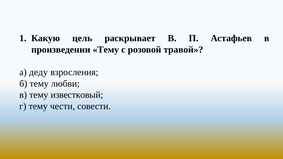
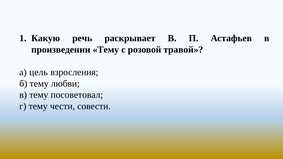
цель: цель -> речь (82, 38)
деду: деду -> цель (38, 72)
известковый: известковый -> посоветовал (77, 95)
